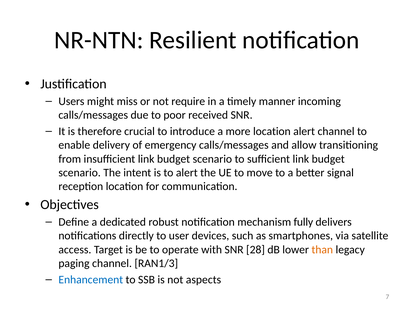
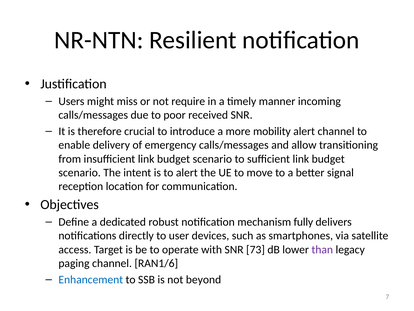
more location: location -> mobility (272, 131)
28: 28 -> 73 (255, 249)
than colour: orange -> purple (322, 249)
RAN1/3: RAN1/3 -> RAN1/6 (156, 263)
aspects: aspects -> beyond (204, 279)
